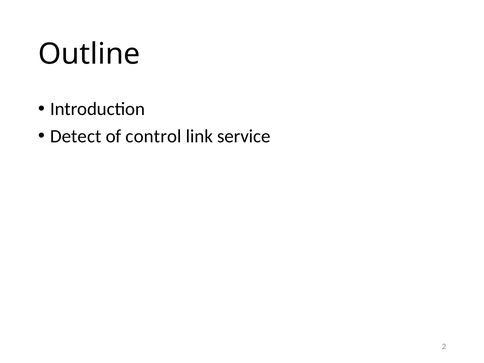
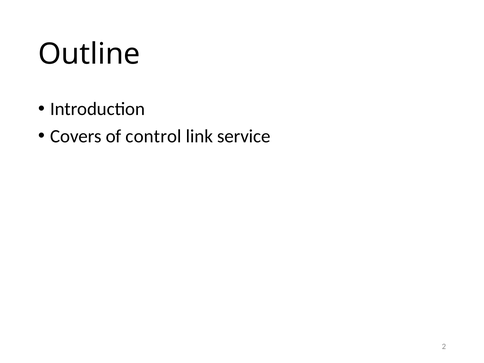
Detect: Detect -> Covers (76, 136)
